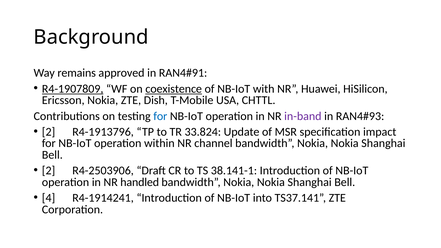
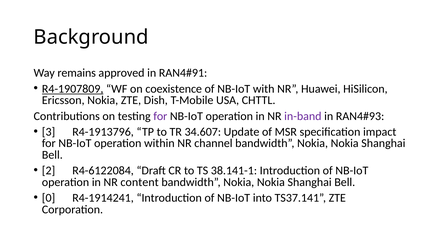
coexistence underline: present -> none (174, 89)
for colour: blue -> purple (160, 116)
2: 2 -> 3 (49, 132)
33.824: 33.824 -> 34.607 (203, 132)
R4-2503906: R4-2503906 -> R4-6122084 (103, 171)
handled: handled -> content (140, 182)
4: 4 -> 0 (49, 198)
